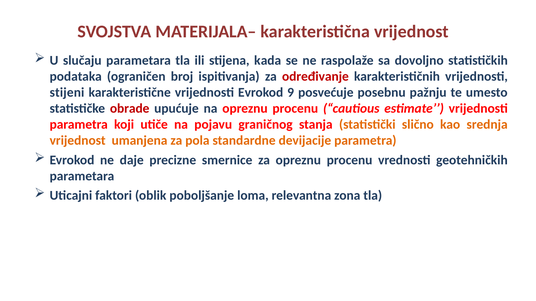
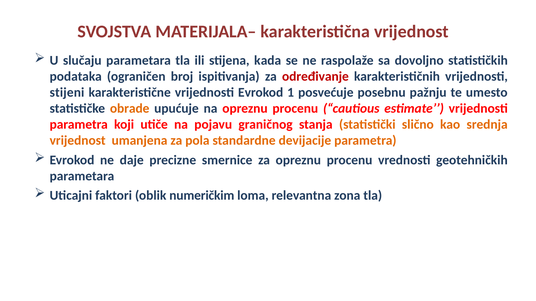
9: 9 -> 1 (291, 93)
obrade colour: red -> orange (130, 109)
poboljšanje: poboljšanje -> numeričkim (202, 196)
